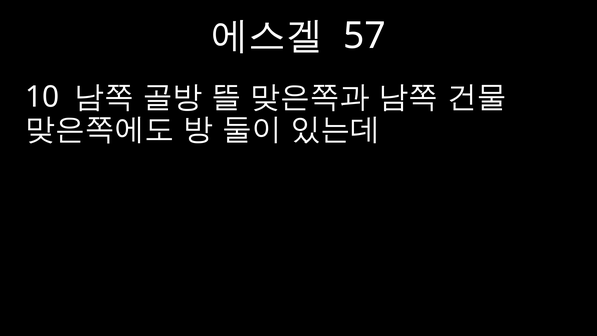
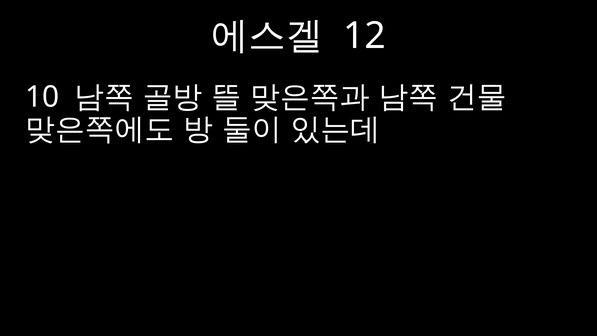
57: 57 -> 12 (365, 36)
